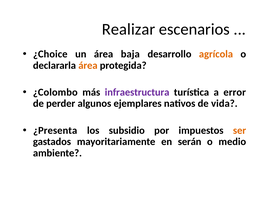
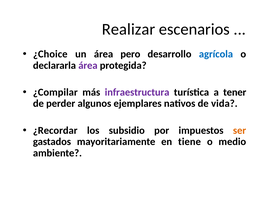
baja: baja -> pero (130, 54)
agrícola colour: orange -> blue (216, 54)
área colour: orange -> purple (88, 65)
¿Colombo: ¿Colombo -> ¿Compilar (55, 92)
error: error -> tener (235, 92)
¿Presenta: ¿Presenta -> ¿Recordar (55, 130)
serán: serán -> tiene (190, 141)
